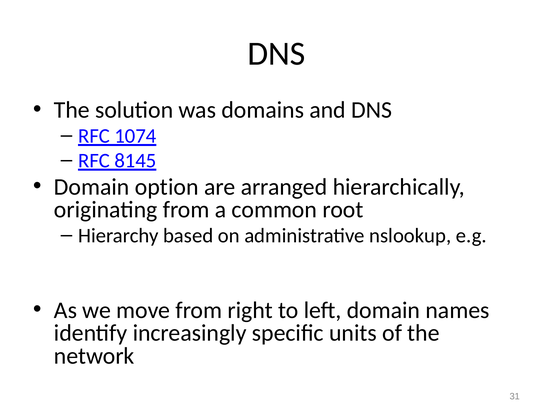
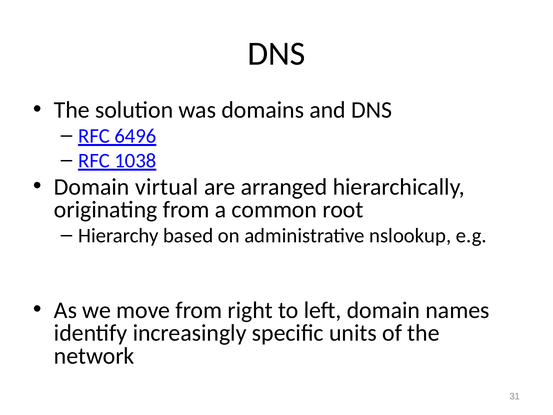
1074: 1074 -> 6496 (135, 136)
8145: 8145 -> 1038 (135, 161)
option: option -> virtual (167, 187)
